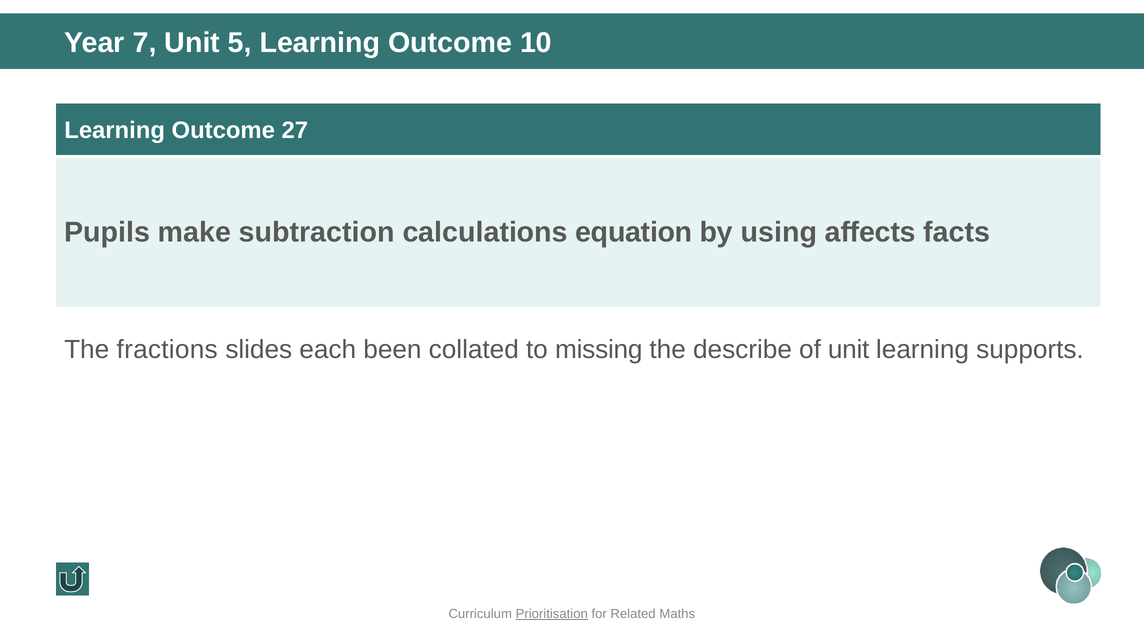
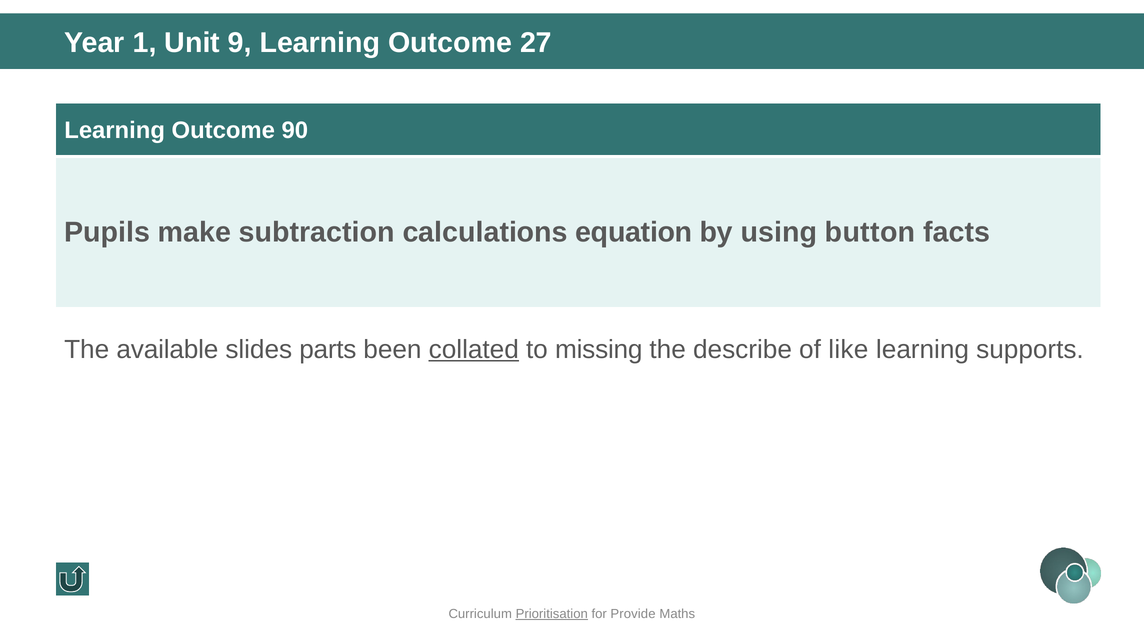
7: 7 -> 1 (145, 43)
5: 5 -> 9 (240, 43)
10: 10 -> 27 (536, 43)
27: 27 -> 90 (295, 130)
affects: affects -> button (870, 233)
fractions: fractions -> available (167, 350)
each: each -> parts (328, 350)
collated underline: none -> present (474, 350)
of unit: unit -> like (848, 350)
Related: Related -> Provide (633, 614)
